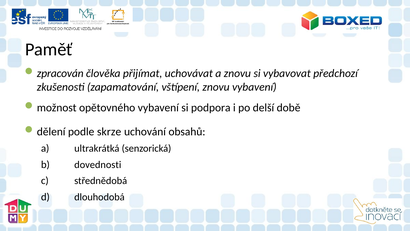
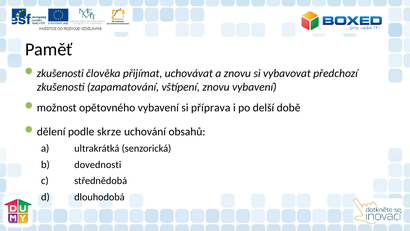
zpracován: zpracován -> zkušenosti (60, 73)
podpora: podpora -> příprava (211, 108)
